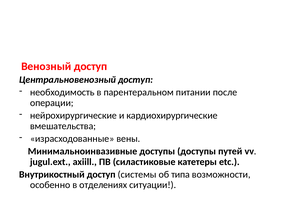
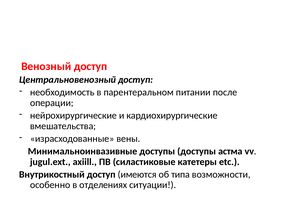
путей: путей -> астма (230, 152)
системы: системы -> имеются (137, 175)
